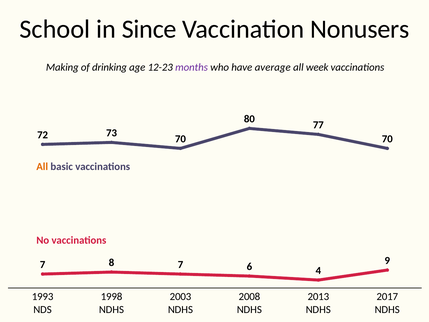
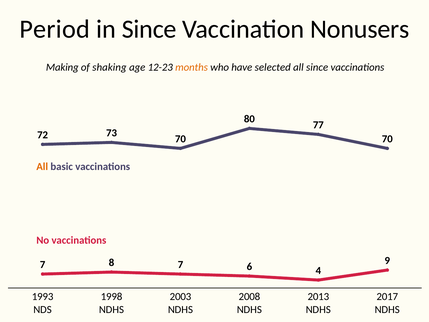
School: School -> Period (55, 29)
drinking: drinking -> shaking (109, 67)
months colour: purple -> orange (192, 67)
average: average -> selected (273, 67)
all week: week -> since (317, 67)
